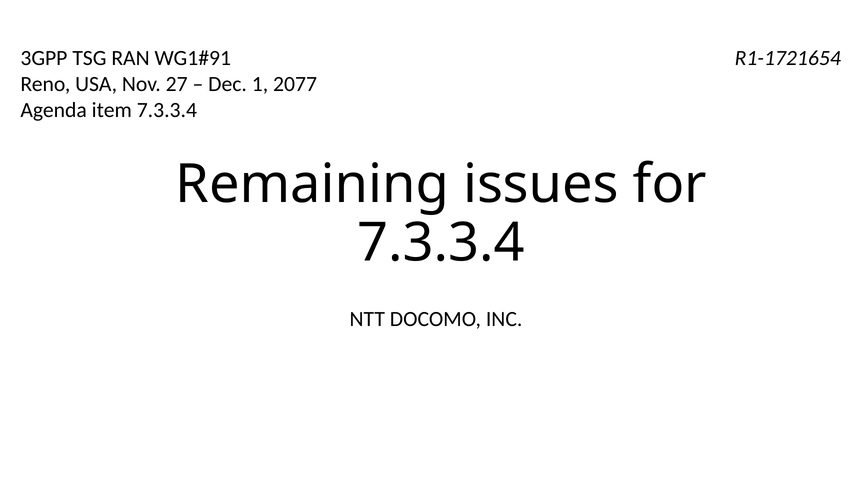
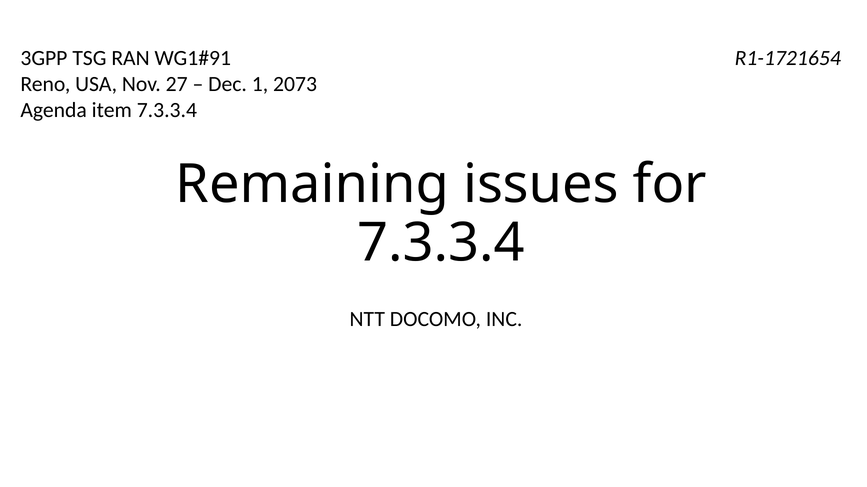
2077: 2077 -> 2073 (295, 84)
